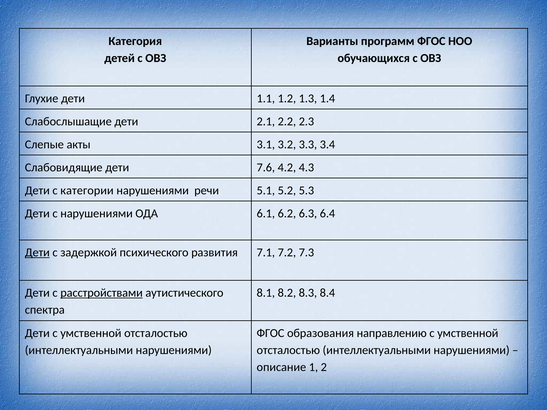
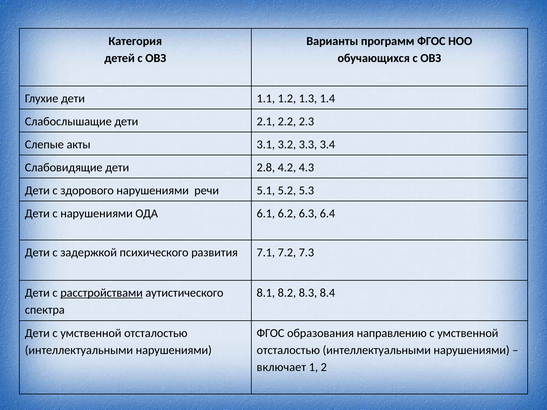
7.6: 7.6 -> 2.8 (266, 168)
категории: категории -> здорового (87, 191)
Дети underline: present -> none (37, 253)
описание: описание -> включает (281, 367)
